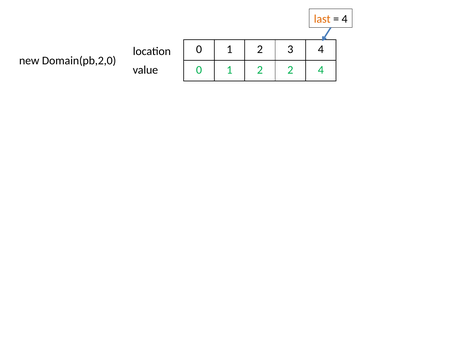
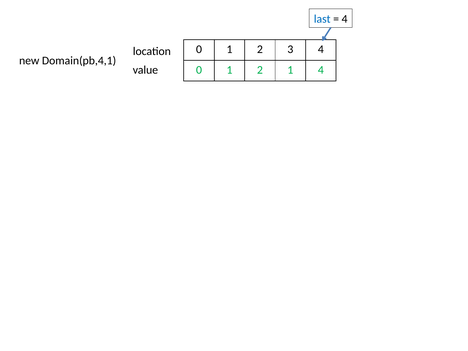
last colour: orange -> blue (322, 19)
Domain(pb,2,0: Domain(pb,2,0 -> Domain(pb,4,1 (79, 61)
2 2: 2 -> 1 (290, 70)
